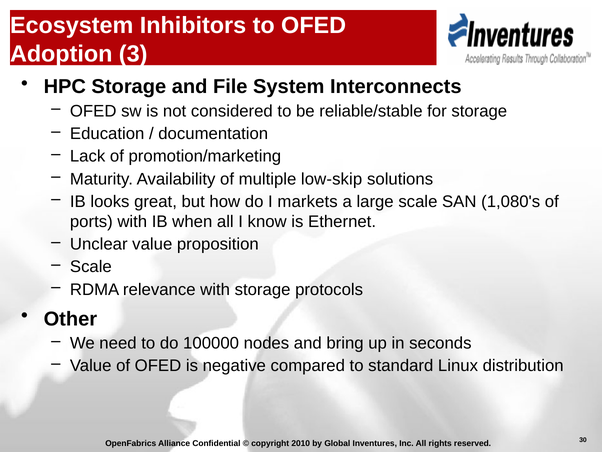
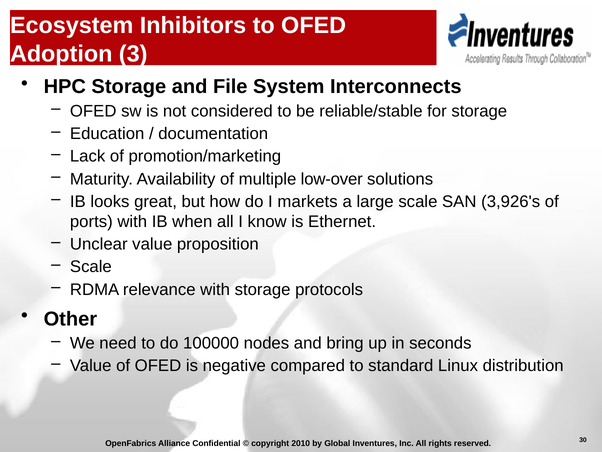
low-skip: low-skip -> low-over (332, 179)
1,080's: 1,080's -> 3,926's (511, 201)
